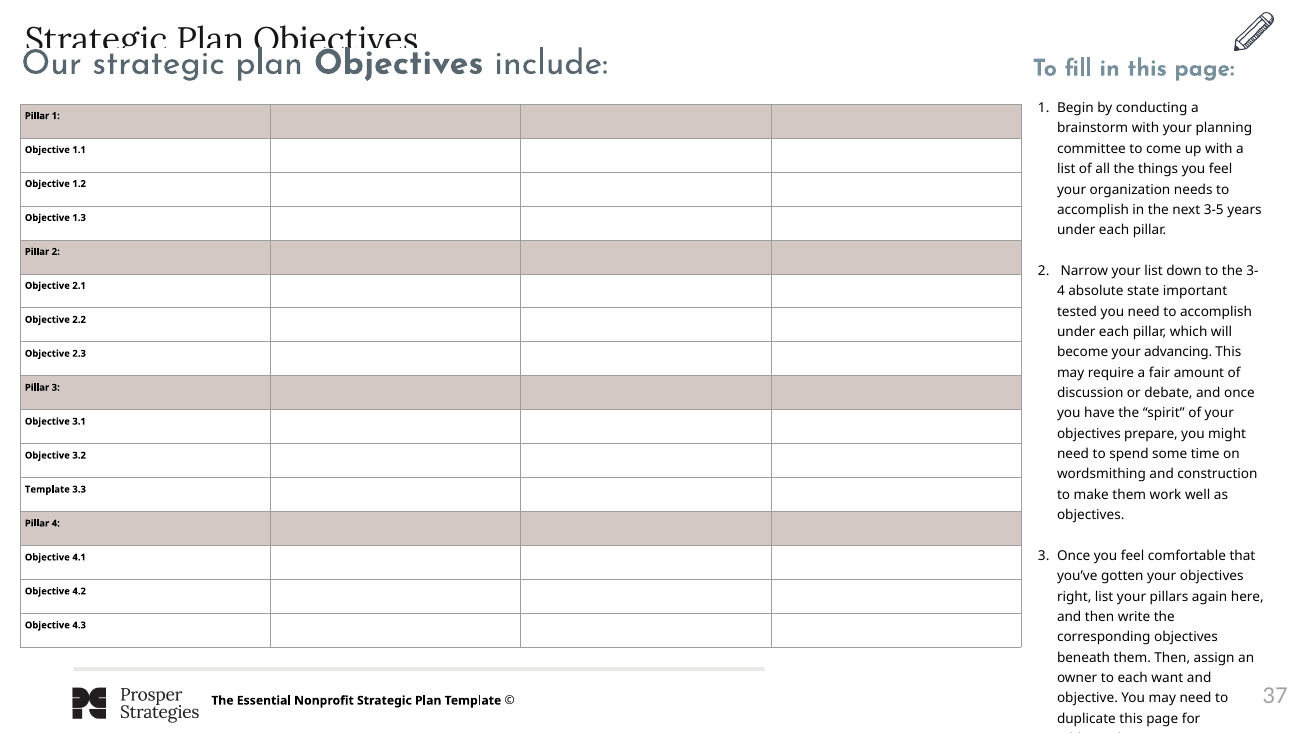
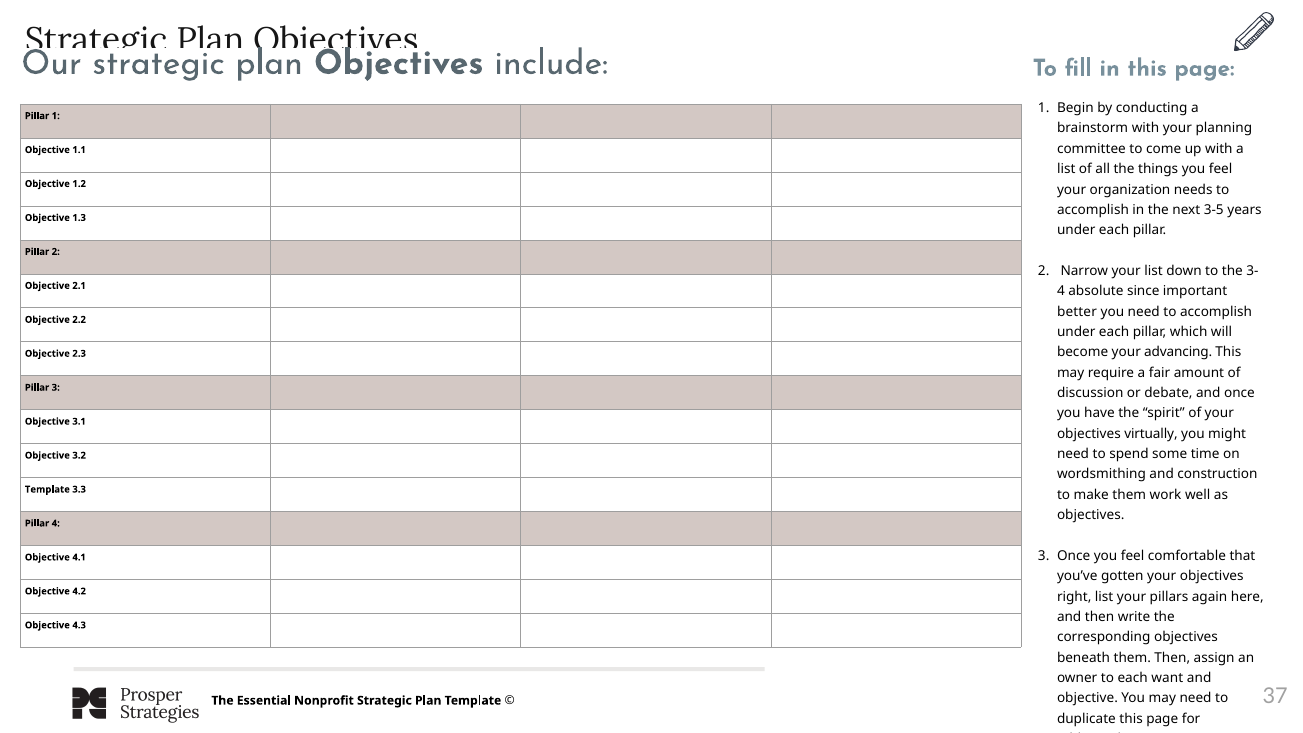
state: state -> since (1143, 291)
tested: tested -> better (1077, 312)
prepare: prepare -> virtually (1151, 434)
